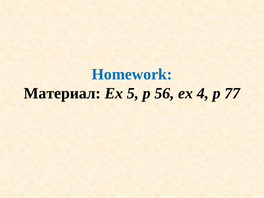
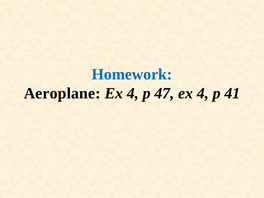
Материал: Материал -> Aeroplane (62, 93)
5: 5 -> 4 (133, 93)
56: 56 -> 47 (164, 93)
77: 77 -> 41 (232, 93)
